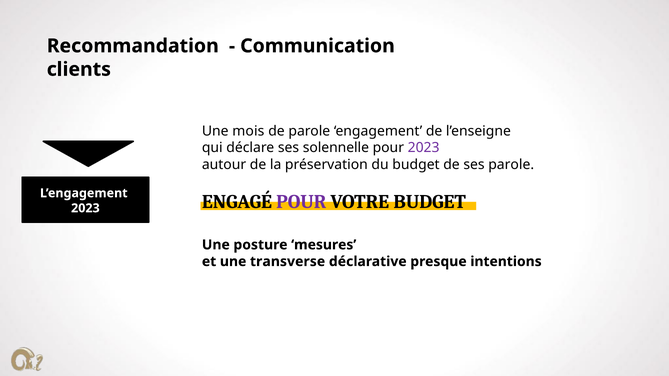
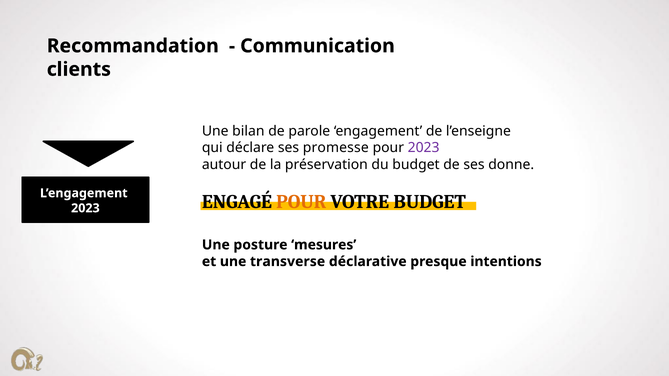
mois: mois -> bilan (248, 131)
solennelle: solennelle -> promesse (336, 148)
ses parole: parole -> donne (511, 165)
POUR colour: purple -> orange (301, 202)
